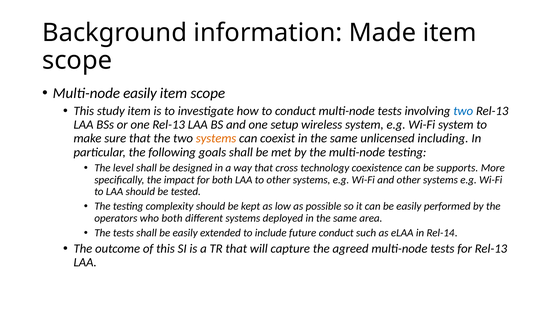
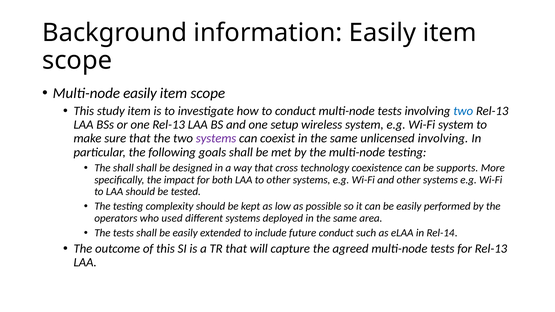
information Made: Made -> Easily (382, 33)
systems colour: orange -> purple (216, 139)
unlicensed including: including -> involving (443, 139)
The level: level -> shall (123, 168)
who both: both -> used (172, 218)
